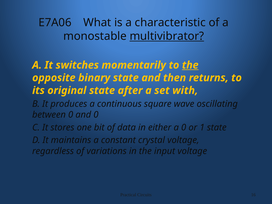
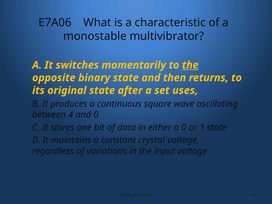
multivibrator underline: present -> none (167, 36)
with: with -> uses (185, 90)
between 0: 0 -> 4 (71, 115)
